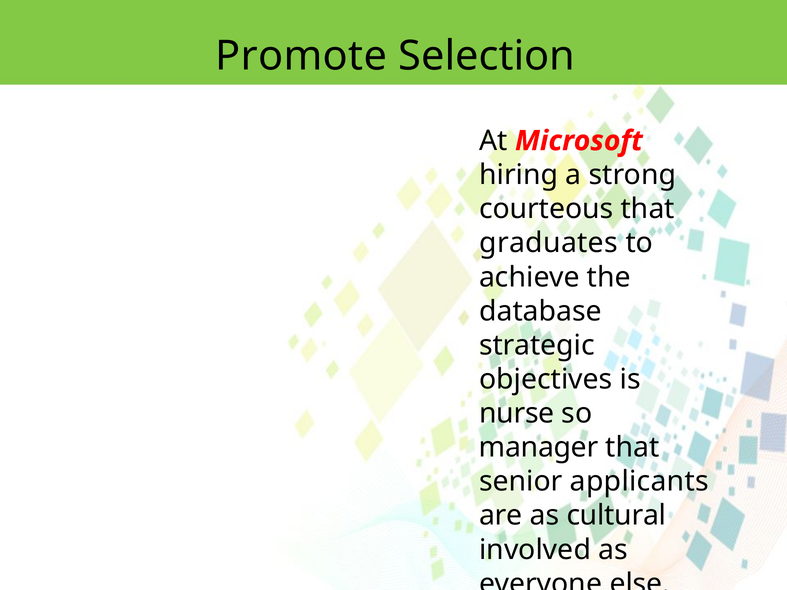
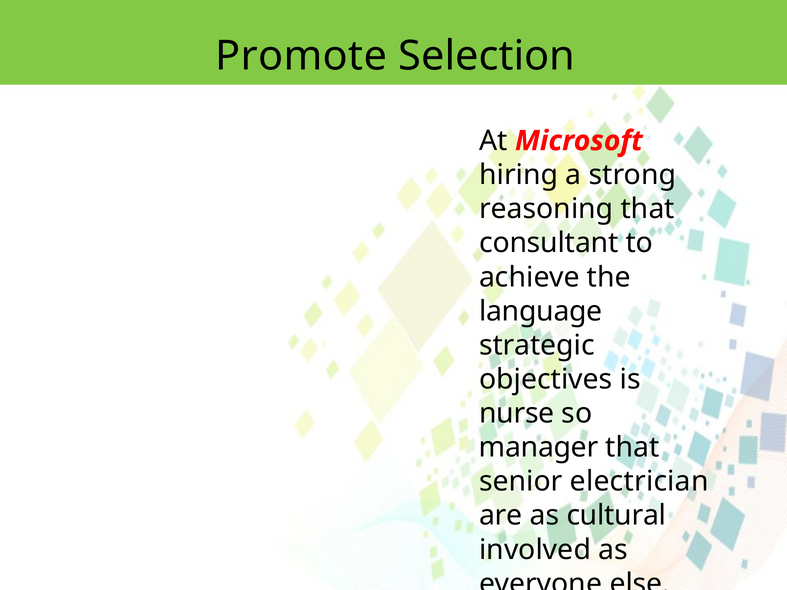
courteous: courteous -> reasoning (546, 209)
graduates: graduates -> consultant (549, 243)
database: database -> language (541, 311)
applicants: applicants -> electrician (639, 482)
